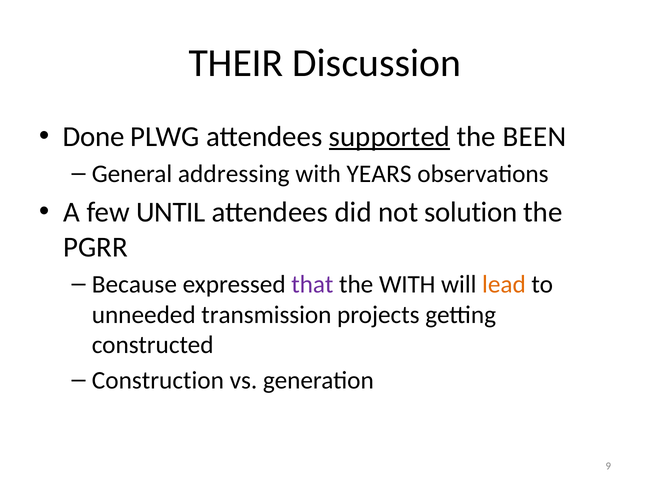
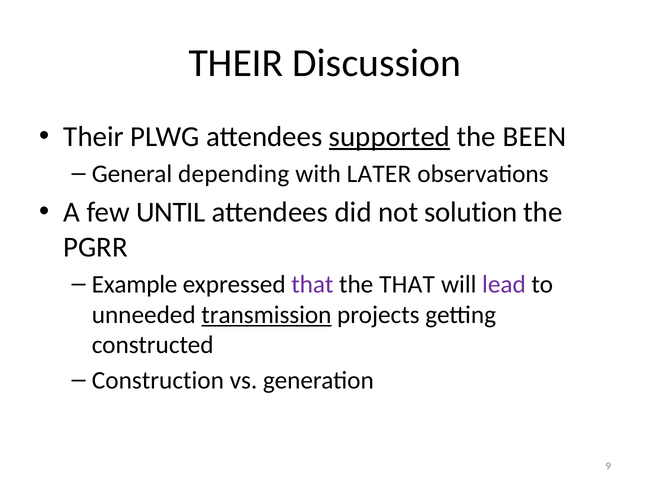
Done: Done -> Their (94, 136)
addressing: addressing -> depending (234, 174)
YEARS: YEARS -> LATER (379, 174)
Because: Because -> Example (135, 284)
the WITH: WITH -> THAT (407, 284)
lead colour: orange -> purple (504, 284)
transmission underline: none -> present (266, 314)
